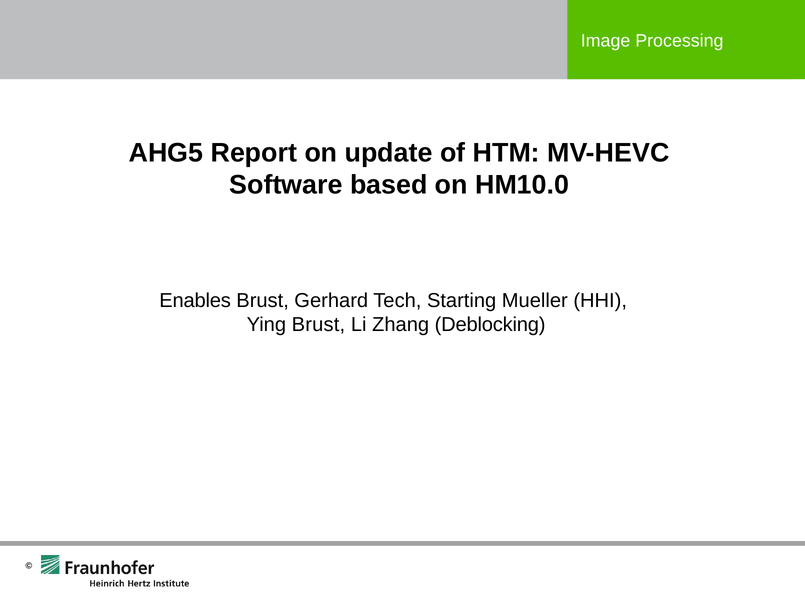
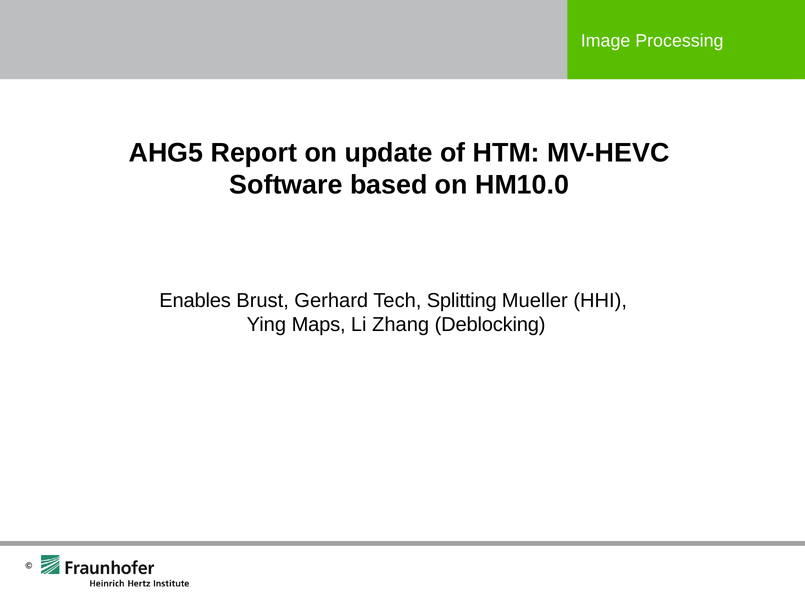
Starting: Starting -> Splitting (462, 300)
Ying Brust: Brust -> Maps (319, 324)
